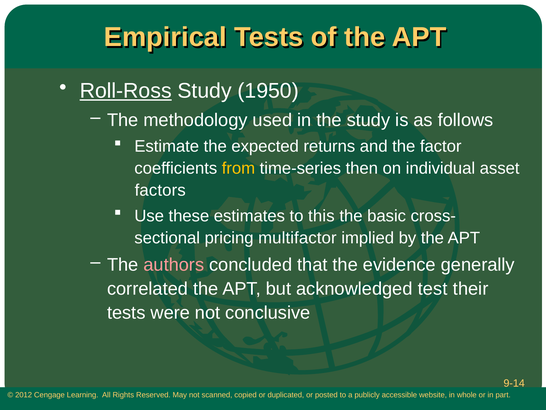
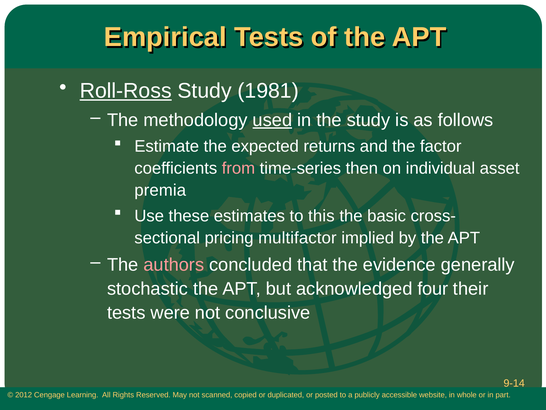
1950: 1950 -> 1981 (268, 91)
used underline: none -> present (272, 120)
from colour: yellow -> pink (238, 168)
factors: factors -> premia (160, 190)
correlated: correlated -> stochastic (148, 288)
test: test -> four (433, 288)
